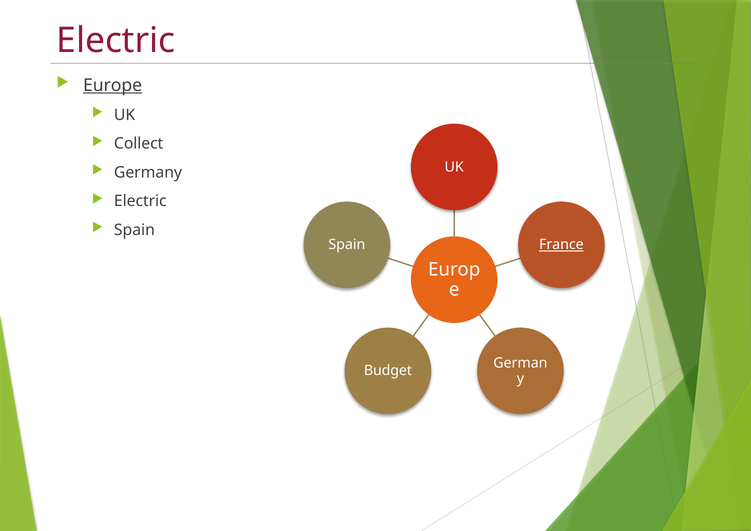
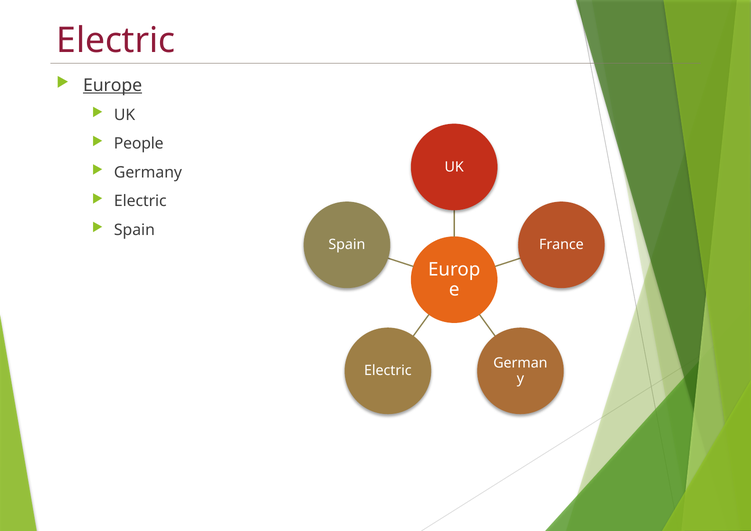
Collect: Collect -> People (139, 144)
France underline: present -> none (561, 245)
Budget: Budget -> Electric (388, 371)
